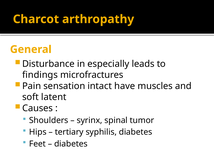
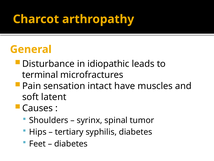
especially: especially -> idiopathic (108, 64)
findings: findings -> terminal (40, 75)
